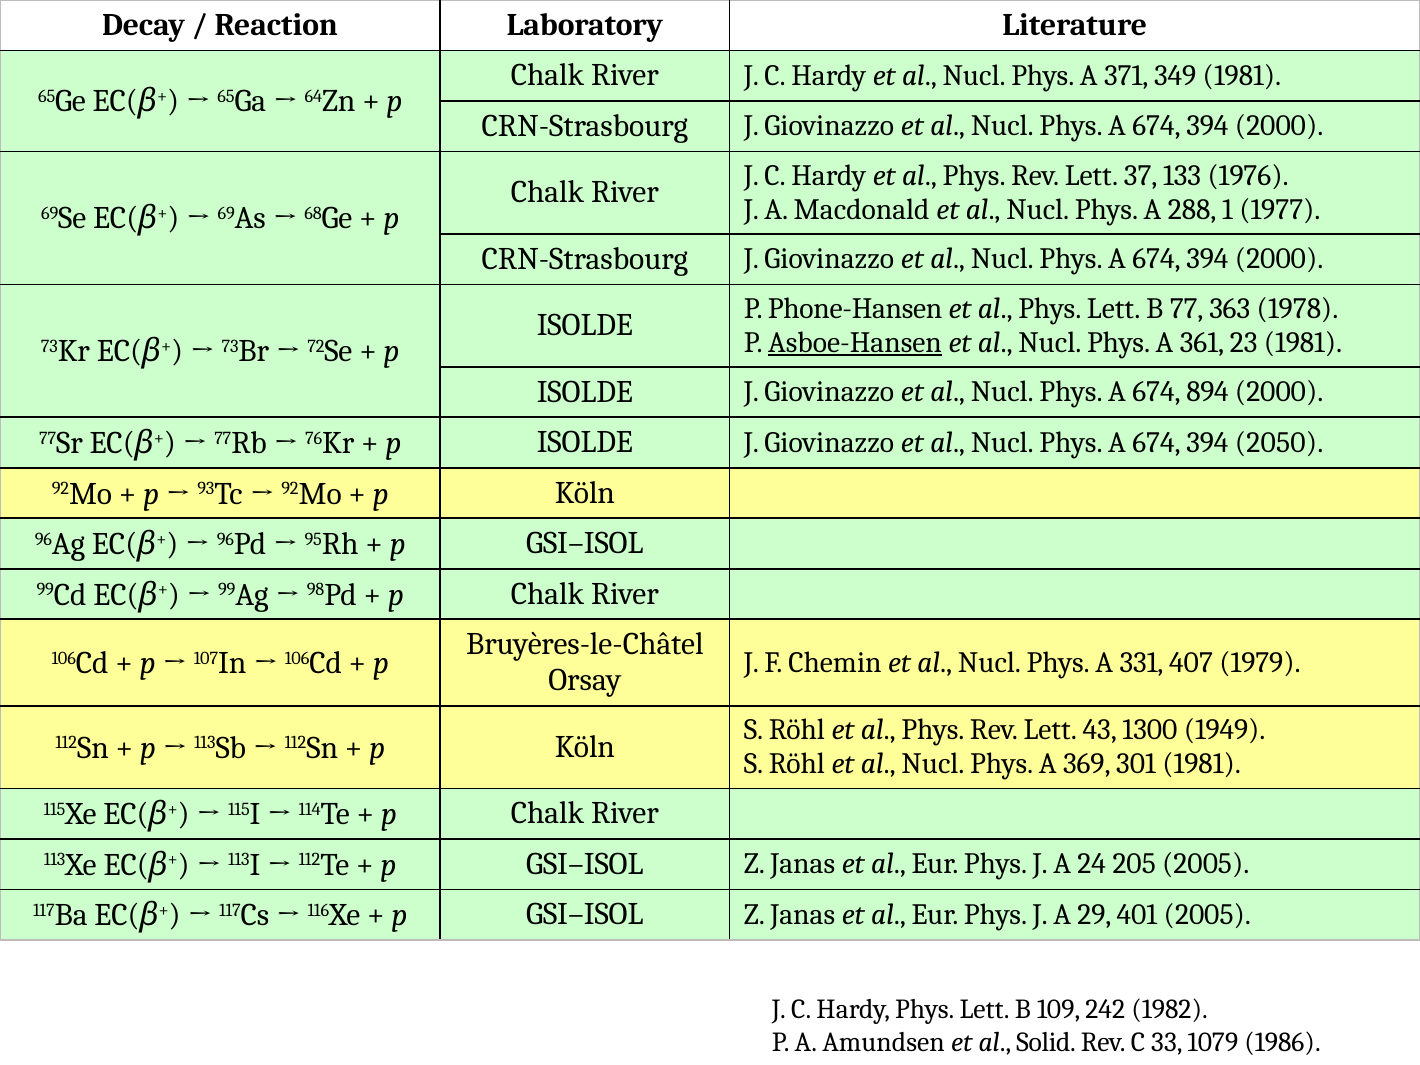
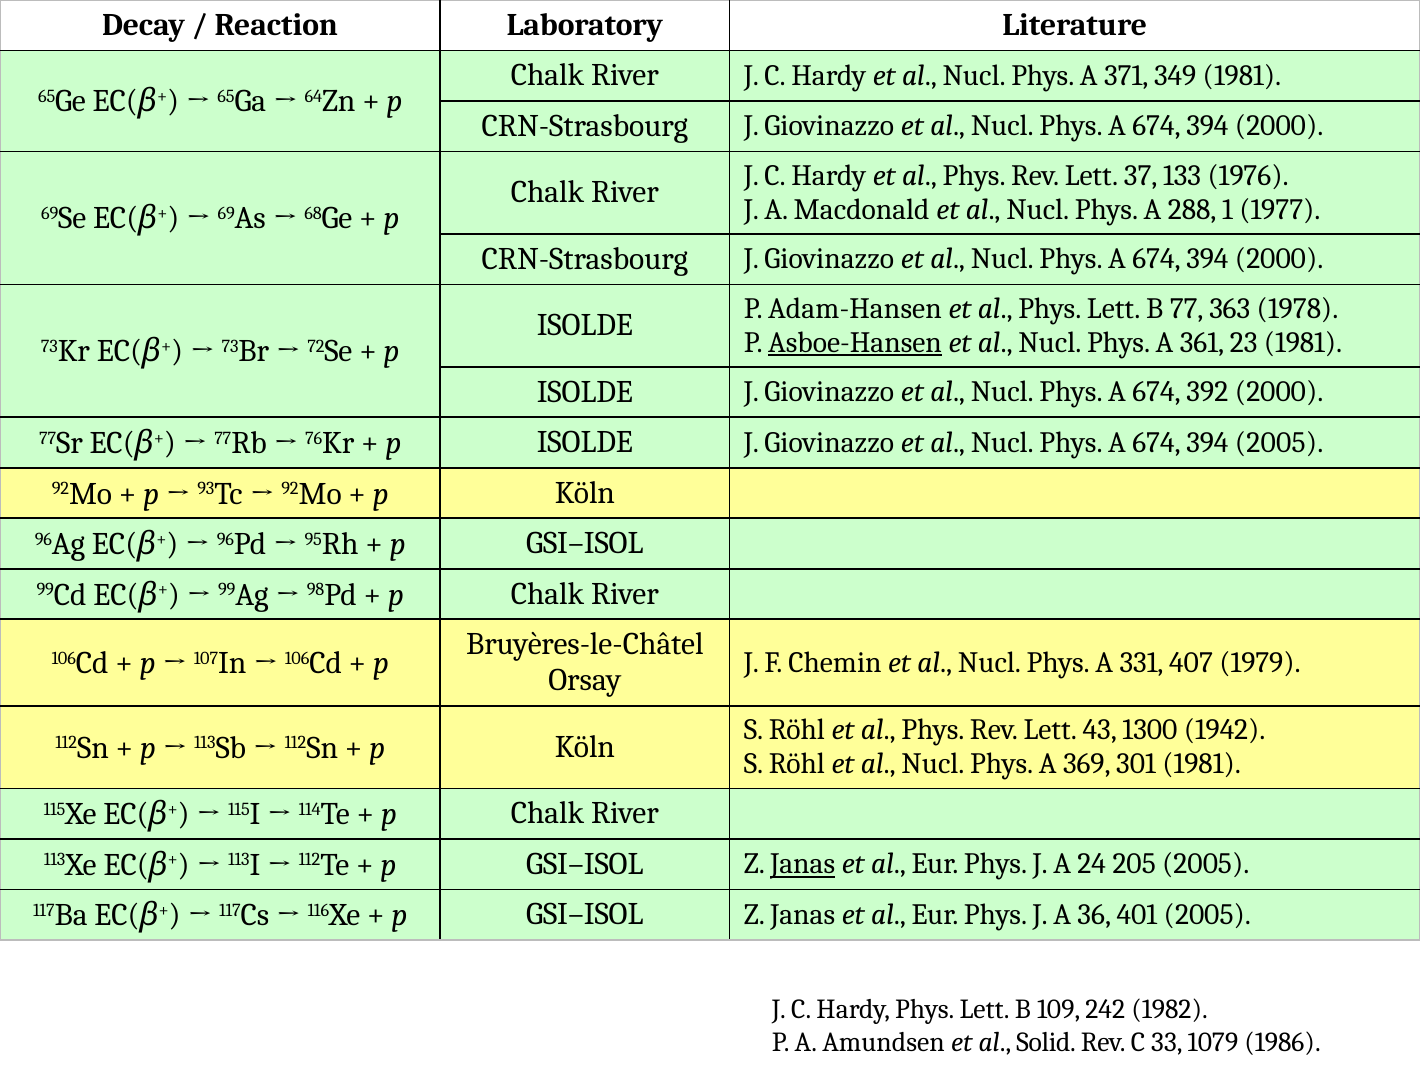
Phone-Hansen: Phone-Hansen -> Adam-Hansen (855, 308)
894: 894 -> 392 (1207, 392)
394 2050: 2050 -> 2005 (1279, 442)
1949: 1949 -> 1942 (1225, 730)
Janas underline: none -> present (803, 864)
29: 29 -> 36 (1094, 915)
